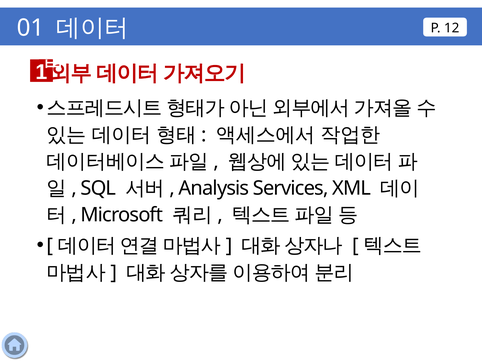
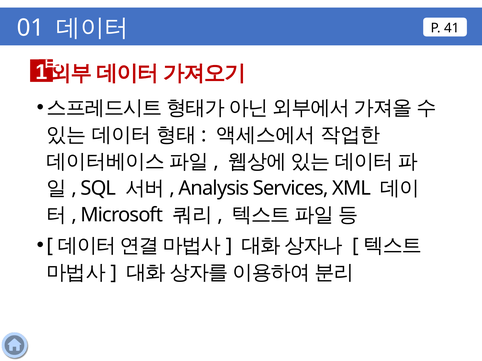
12: 12 -> 41 (452, 28)
